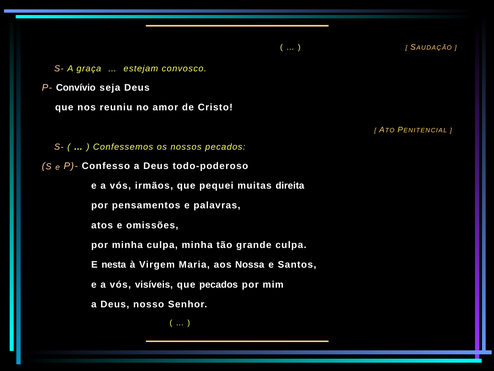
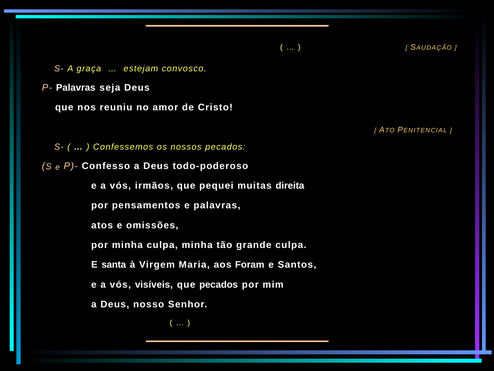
P- Convívio: Convívio -> Palavras (76, 87)
nesta: nesta -> santa (114, 264)
Nossa: Nossa -> Foram (250, 264)
